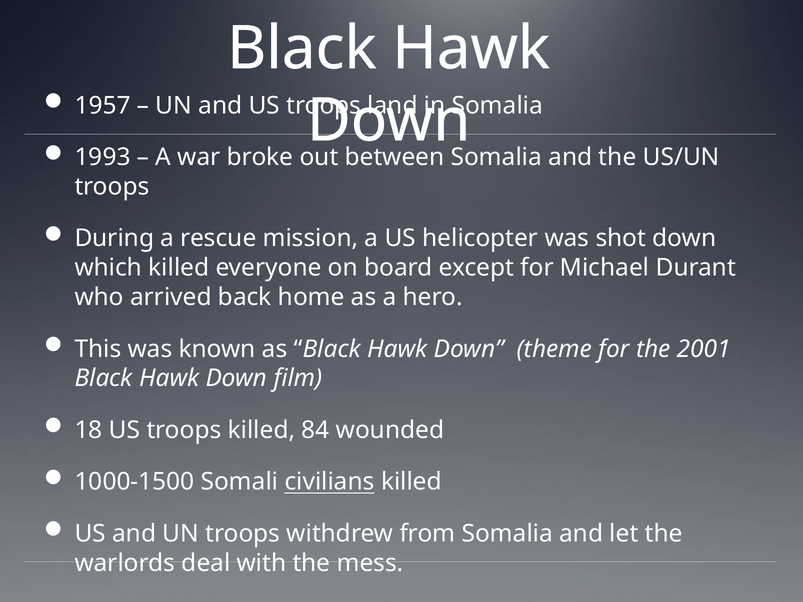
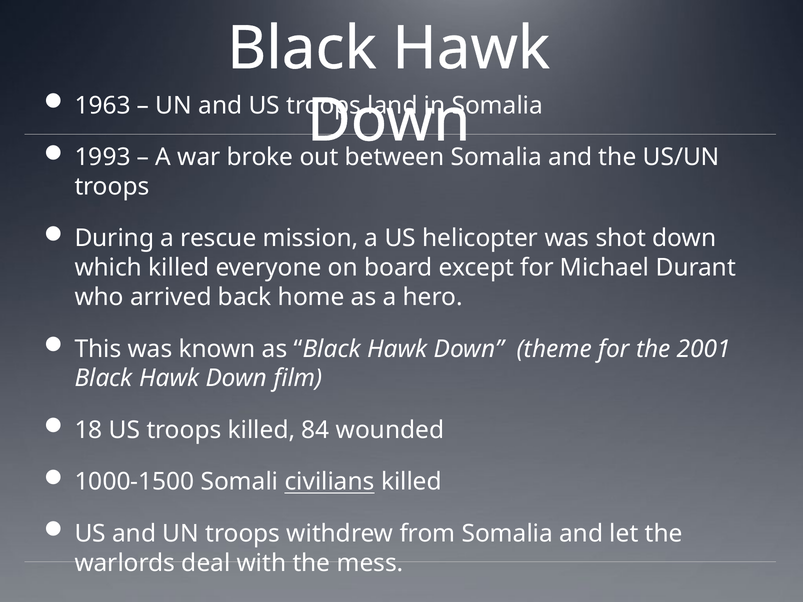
1957: 1957 -> 1963 (103, 106)
